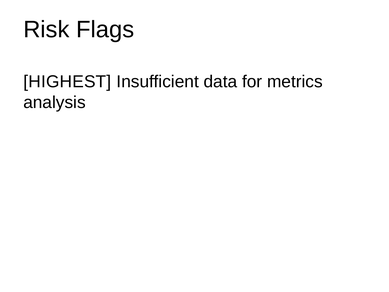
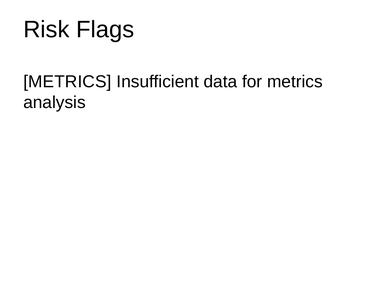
HIGHEST: HIGHEST -> METRICS (67, 82)
